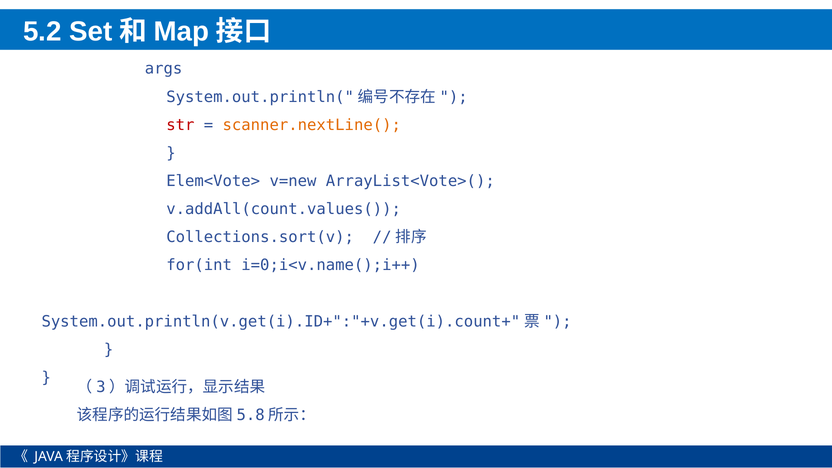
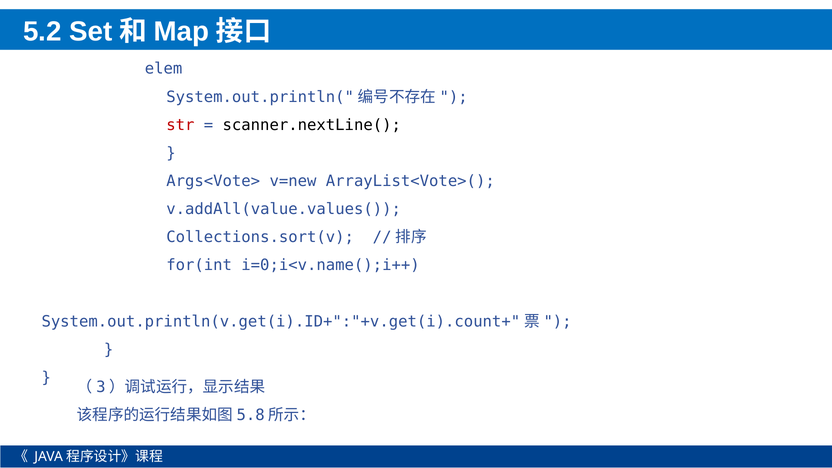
args: args -> elem (164, 69)
scanner.nextLine( colour: orange -> black (312, 125)
Elem<Vote>: Elem<Vote> -> Args<Vote> (213, 181)
v.addAll(count.values(: v.addAll(count.values( -> v.addAll(value.values( (284, 209)
